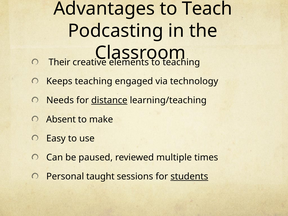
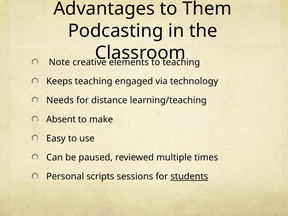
Teach: Teach -> Them (207, 9)
Their: Their -> Note (59, 62)
distance underline: present -> none (109, 100)
taught: taught -> scripts (100, 176)
